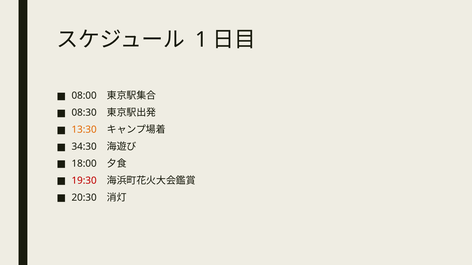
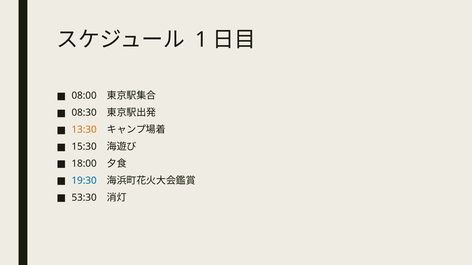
34:30: 34:30 -> 15:30 (84, 147)
19:30 colour: red -> blue (84, 181)
20:30: 20:30 -> 53:30 (84, 198)
